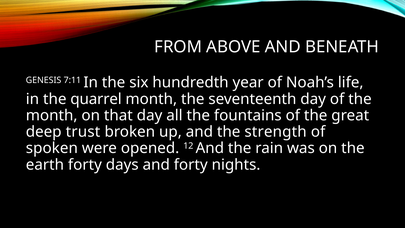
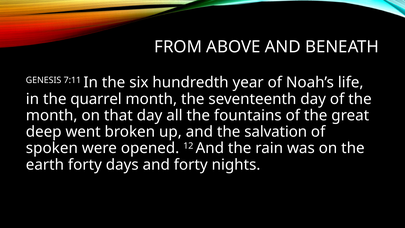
trust: trust -> went (83, 132)
strength: strength -> salvation (276, 132)
